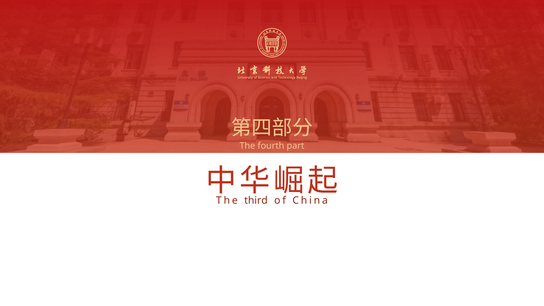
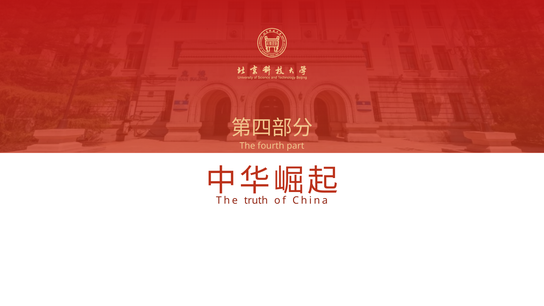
third: third -> truth (256, 200)
